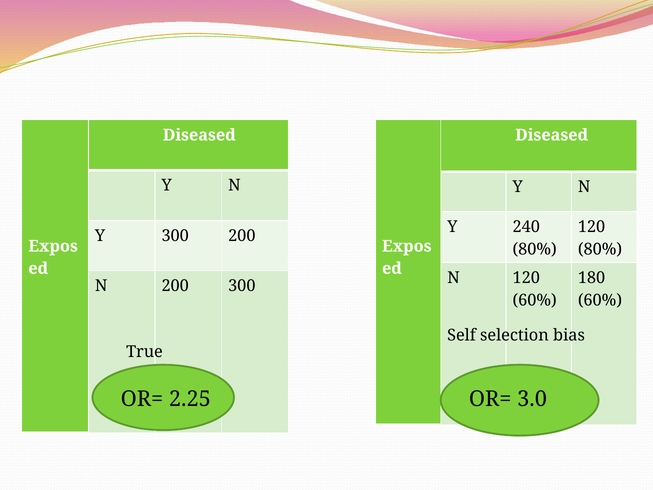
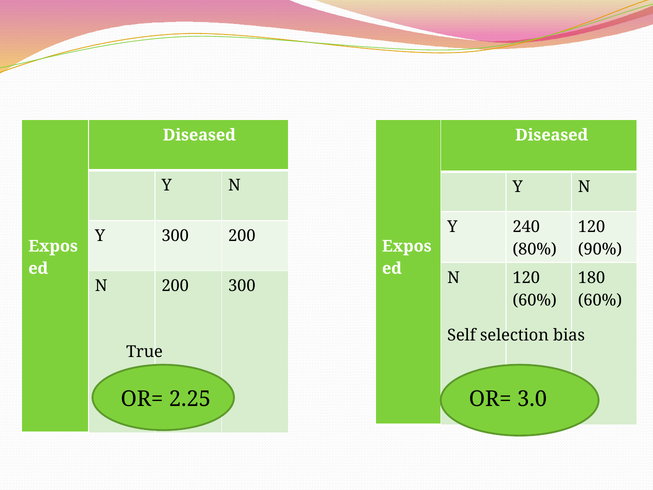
80%: 80% -> 90% (600, 249)
